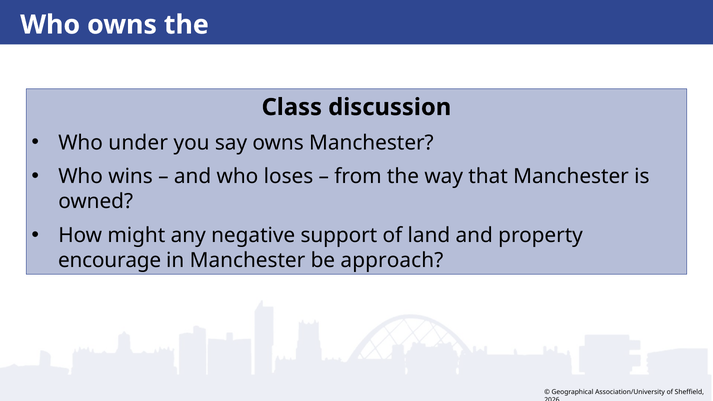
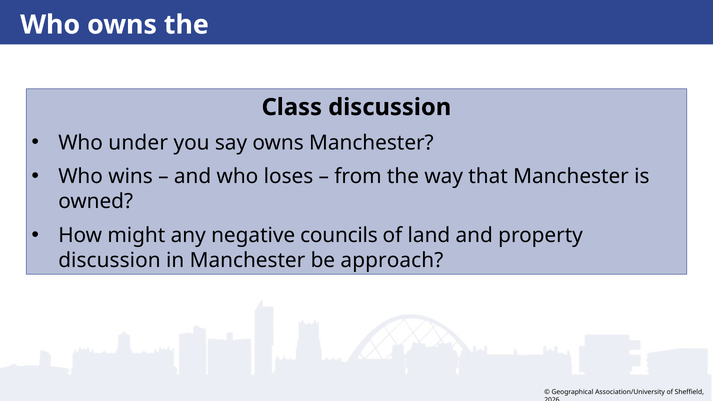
support: support -> councils (339, 235)
encourage: encourage -> discussion (109, 260)
